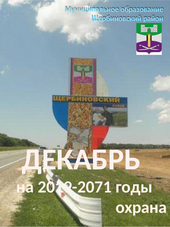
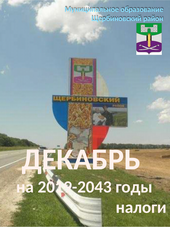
2019-2071: 2019-2071 -> 2019-2043 (75, 187)
охрана: охрана -> налоги (141, 207)
